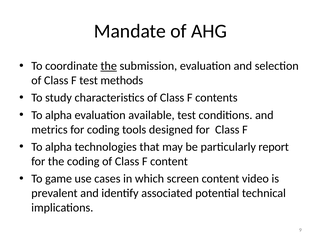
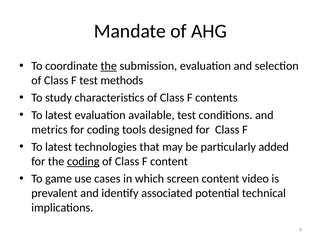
alpha: alpha -> latest (59, 115)
alpha: alpha -> latest (59, 147)
report: report -> added (274, 147)
coding underline: none -> present (83, 161)
